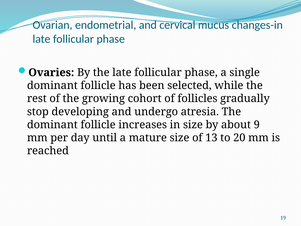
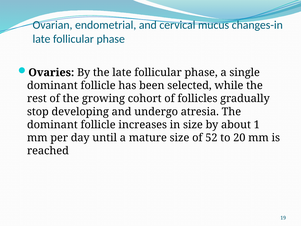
9: 9 -> 1 (257, 125)
13: 13 -> 52 (211, 138)
